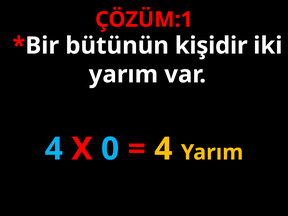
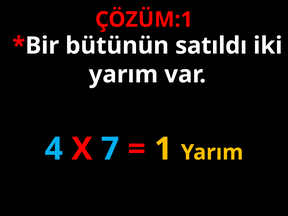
kişidir: kişidir -> satıldı (211, 46)
0: 0 -> 7 (110, 149)
4: 4 -> 1 (163, 149)
